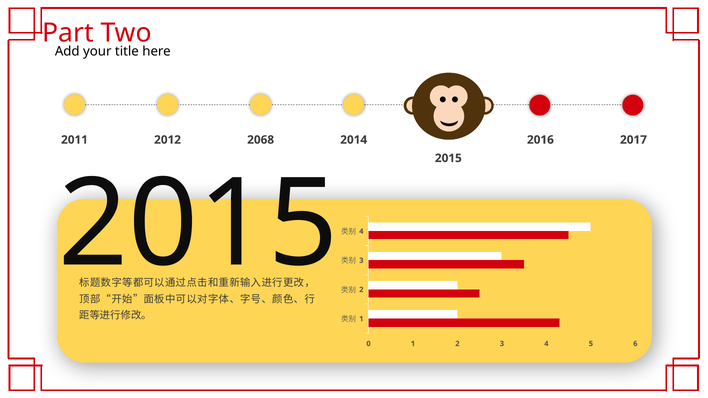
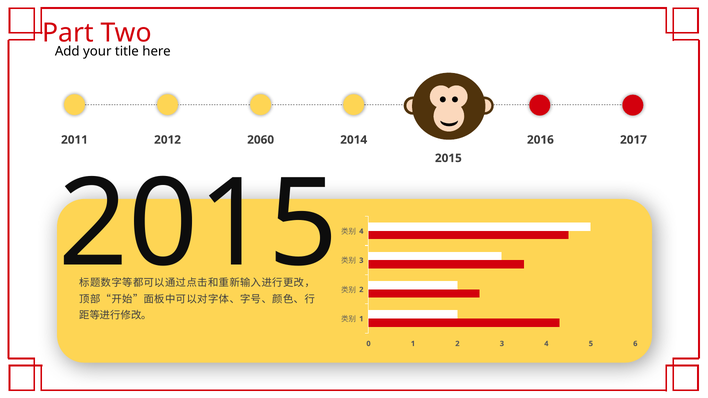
2068: 2068 -> 2060 (261, 140)
